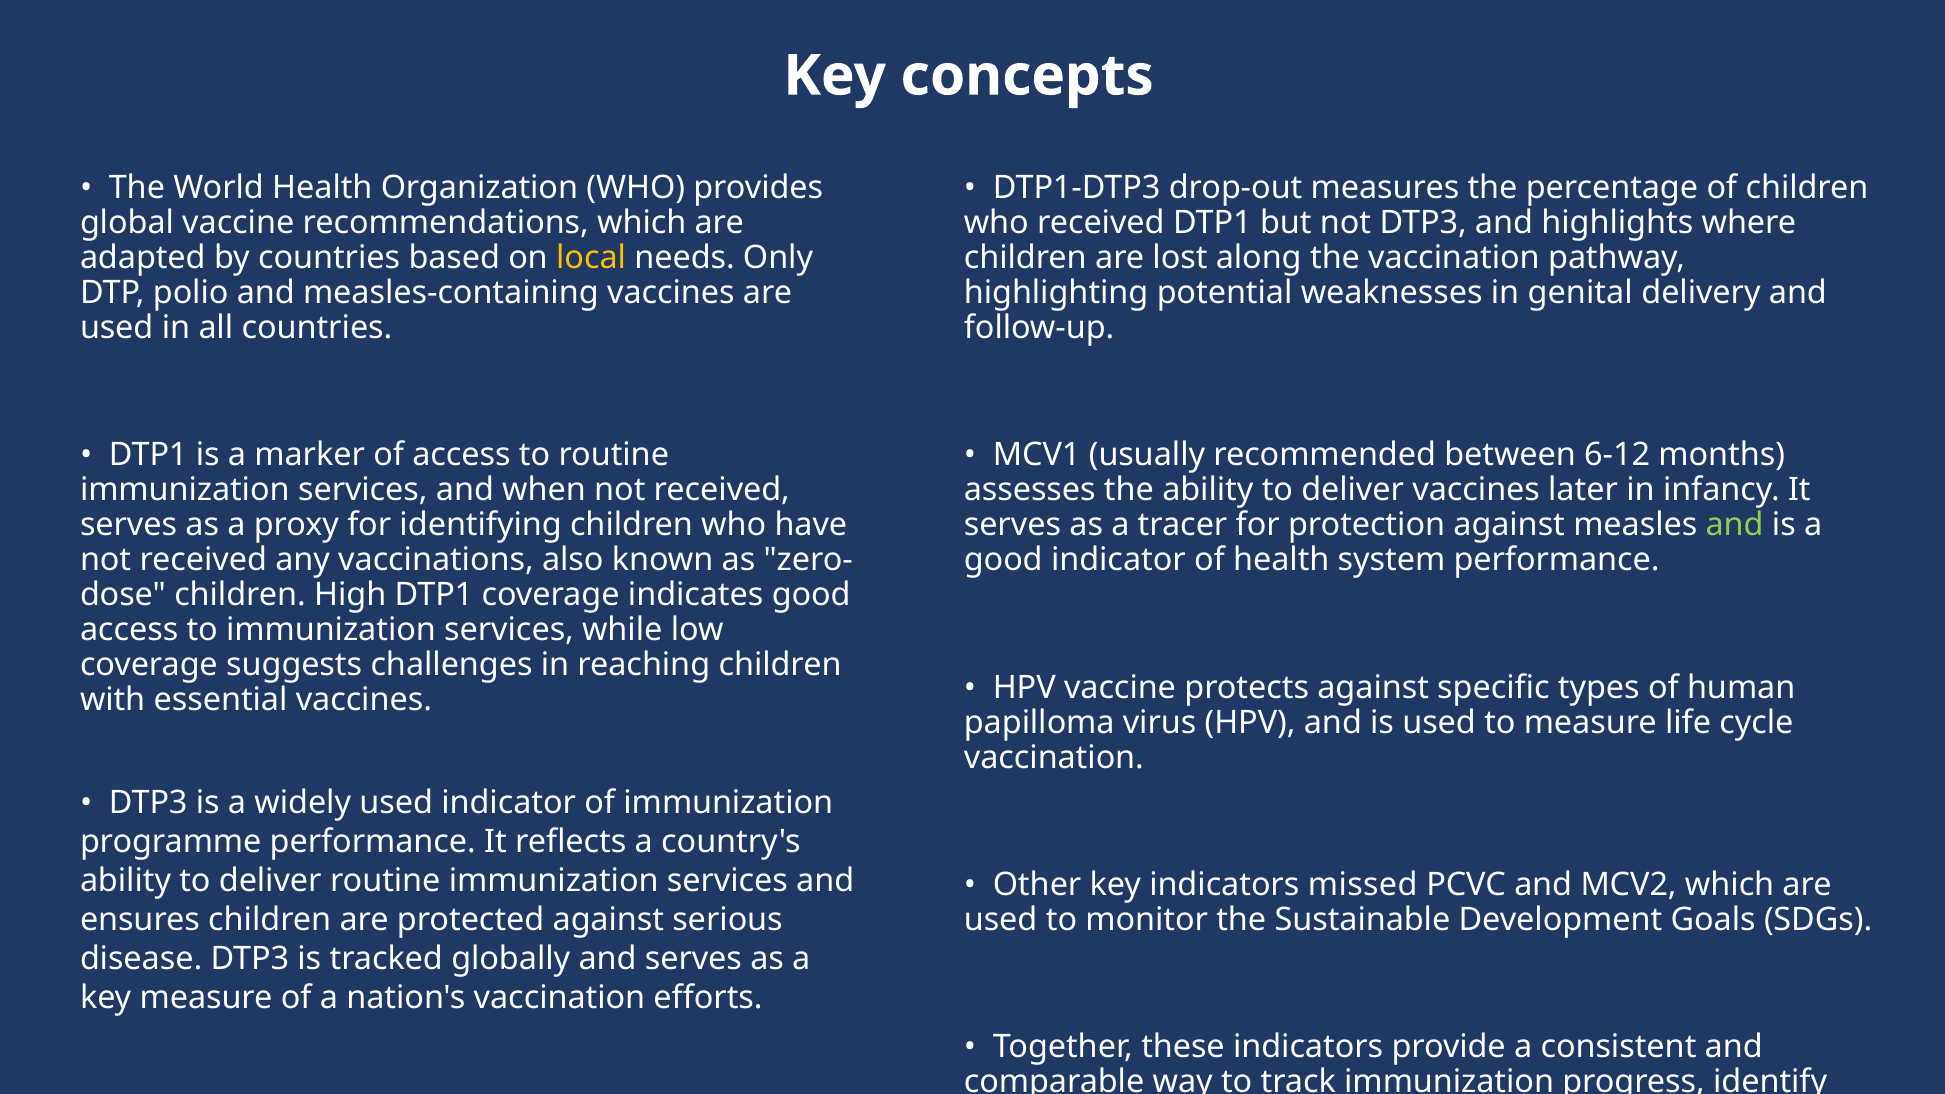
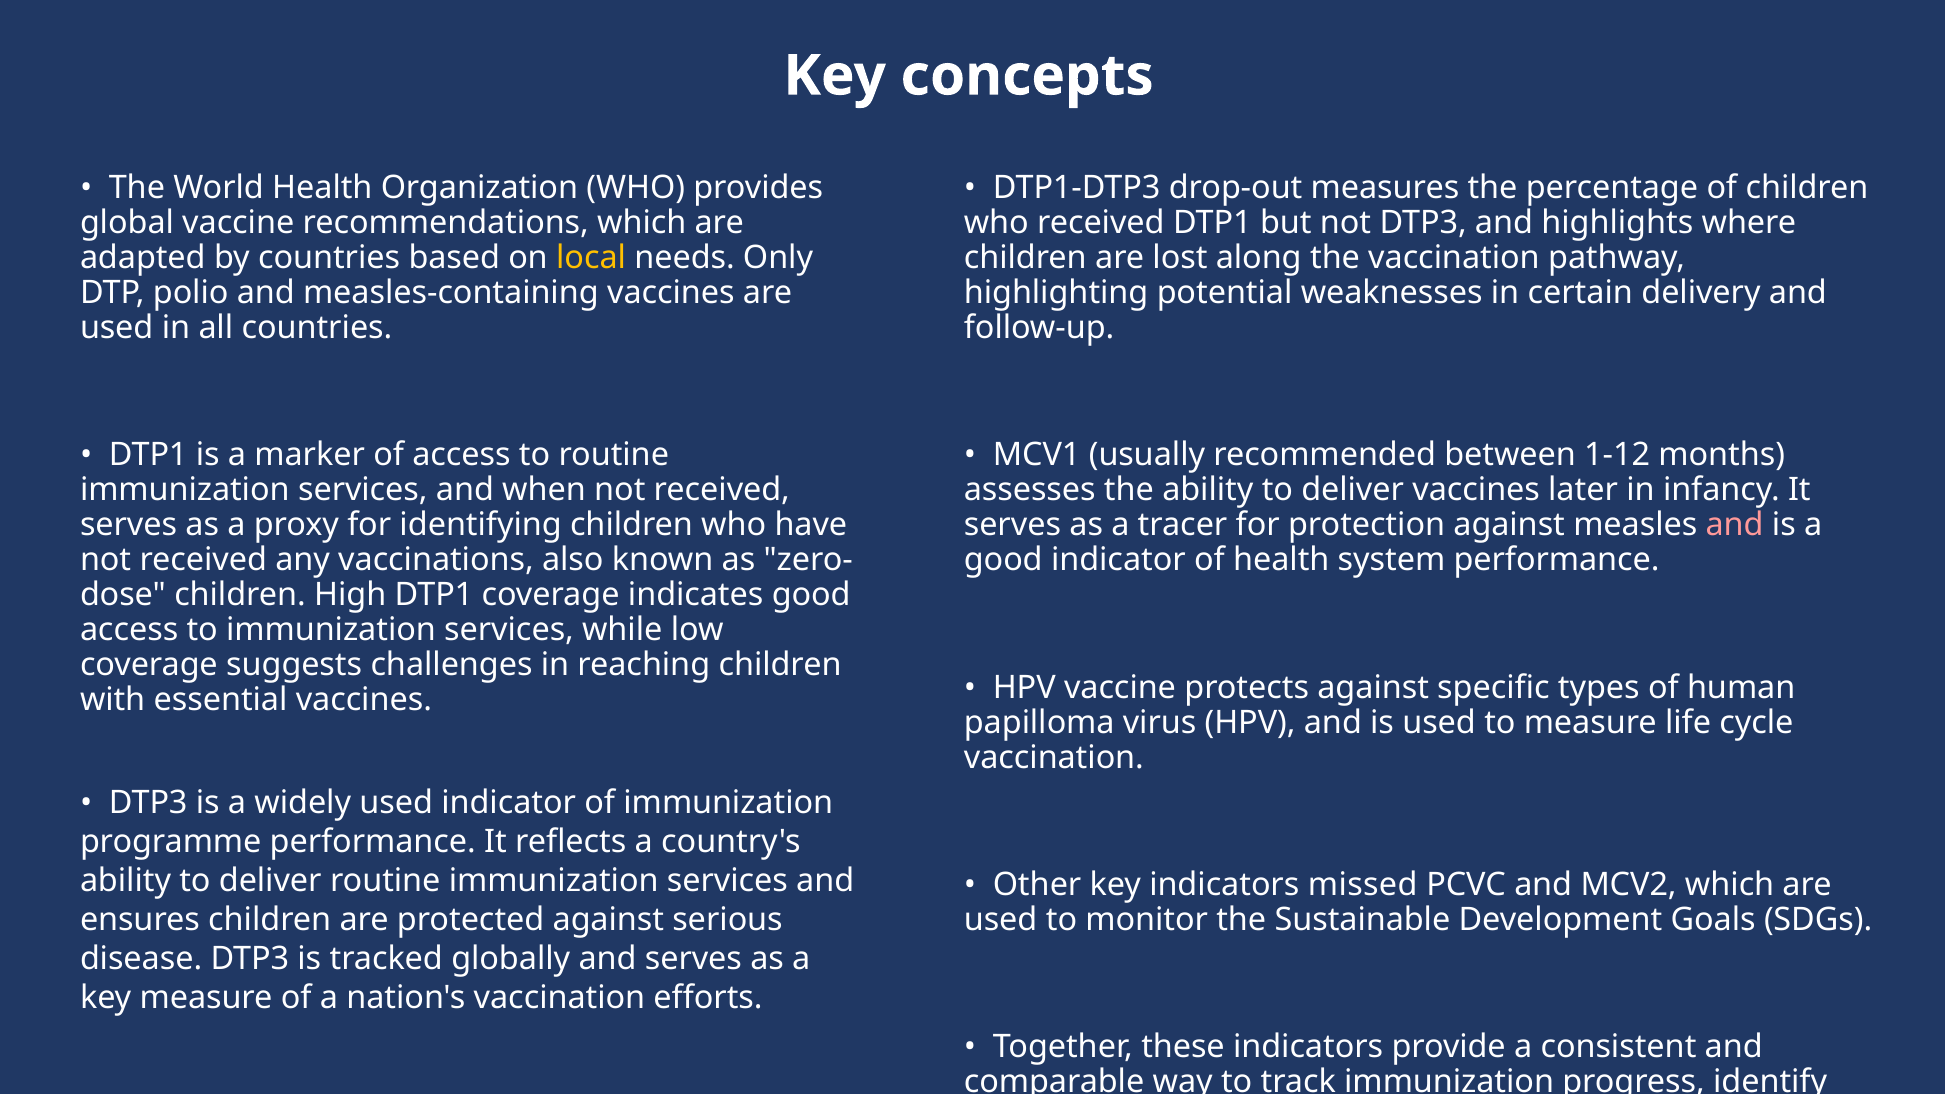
genital: genital -> certain (1580, 293)
6-12: 6-12 -> 1-12 (1617, 455)
and colour: light green -> pink (1735, 525)
